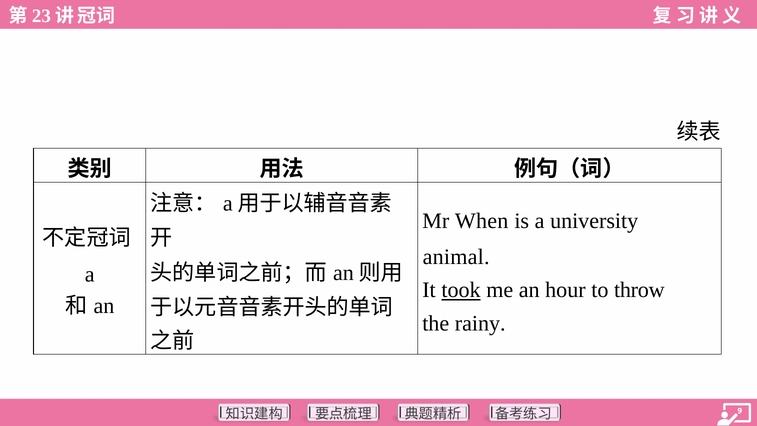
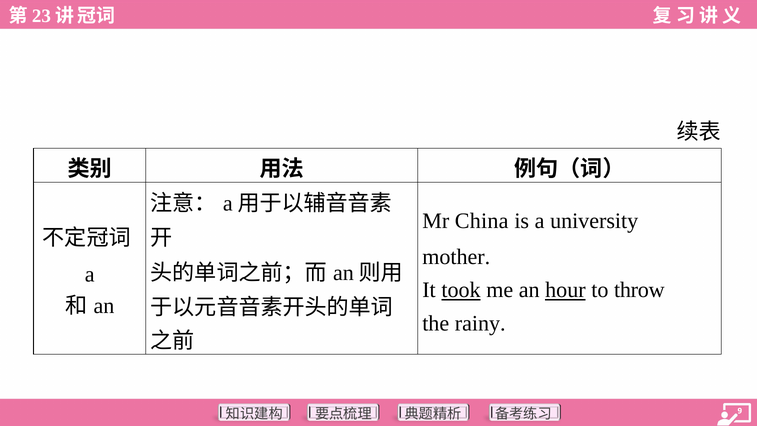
When: When -> China (482, 221)
animal: animal -> mother (456, 257)
hour underline: none -> present (565, 290)
